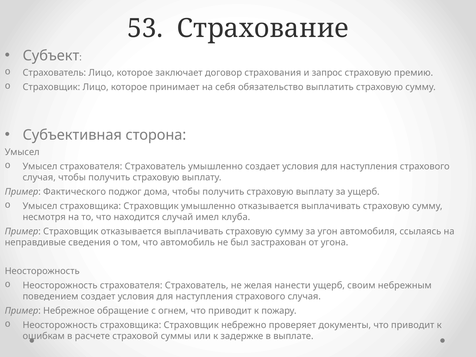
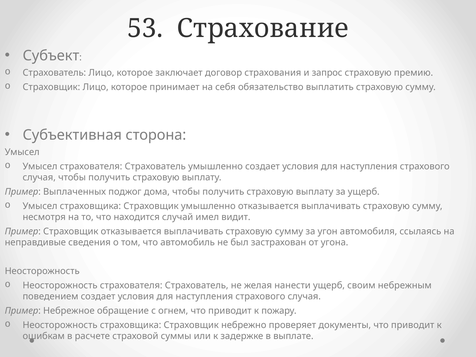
Фактического: Фактического -> Выплаченных (75, 192)
клуба: клуба -> видит (236, 217)
